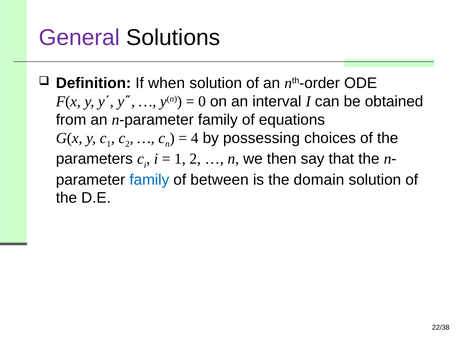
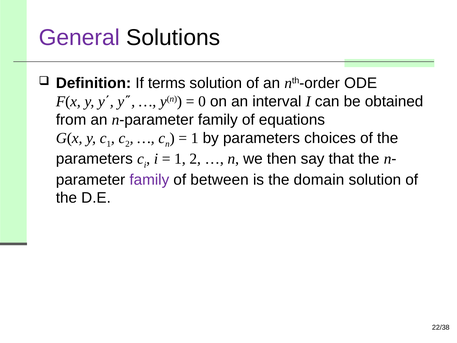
when: when -> terms (167, 83)
4: 4 -> 1 (195, 138)
by possessing: possessing -> parameters (262, 138)
family colour: blue -> purple (149, 180)
